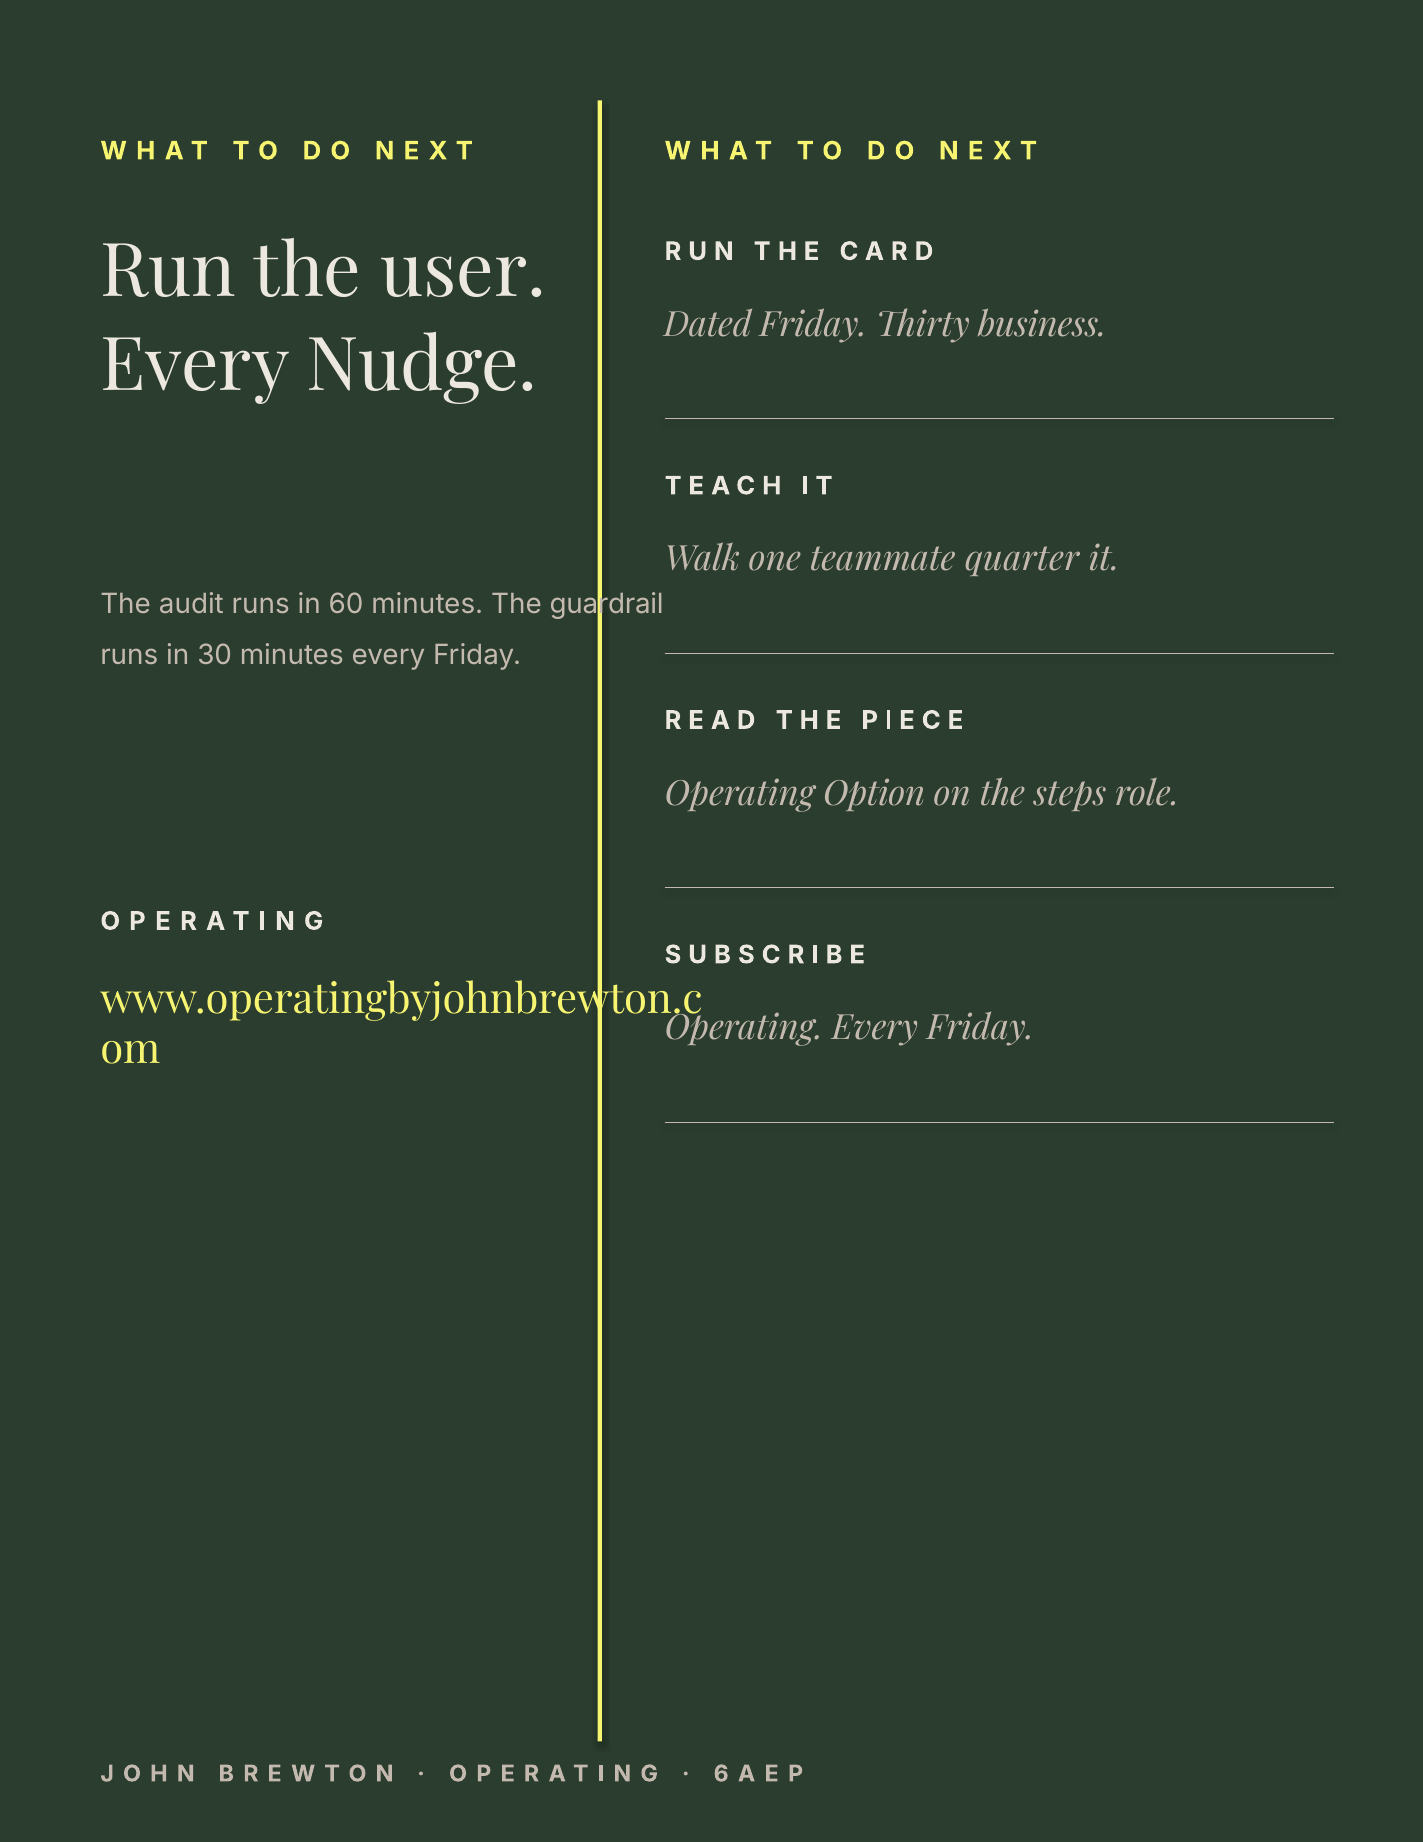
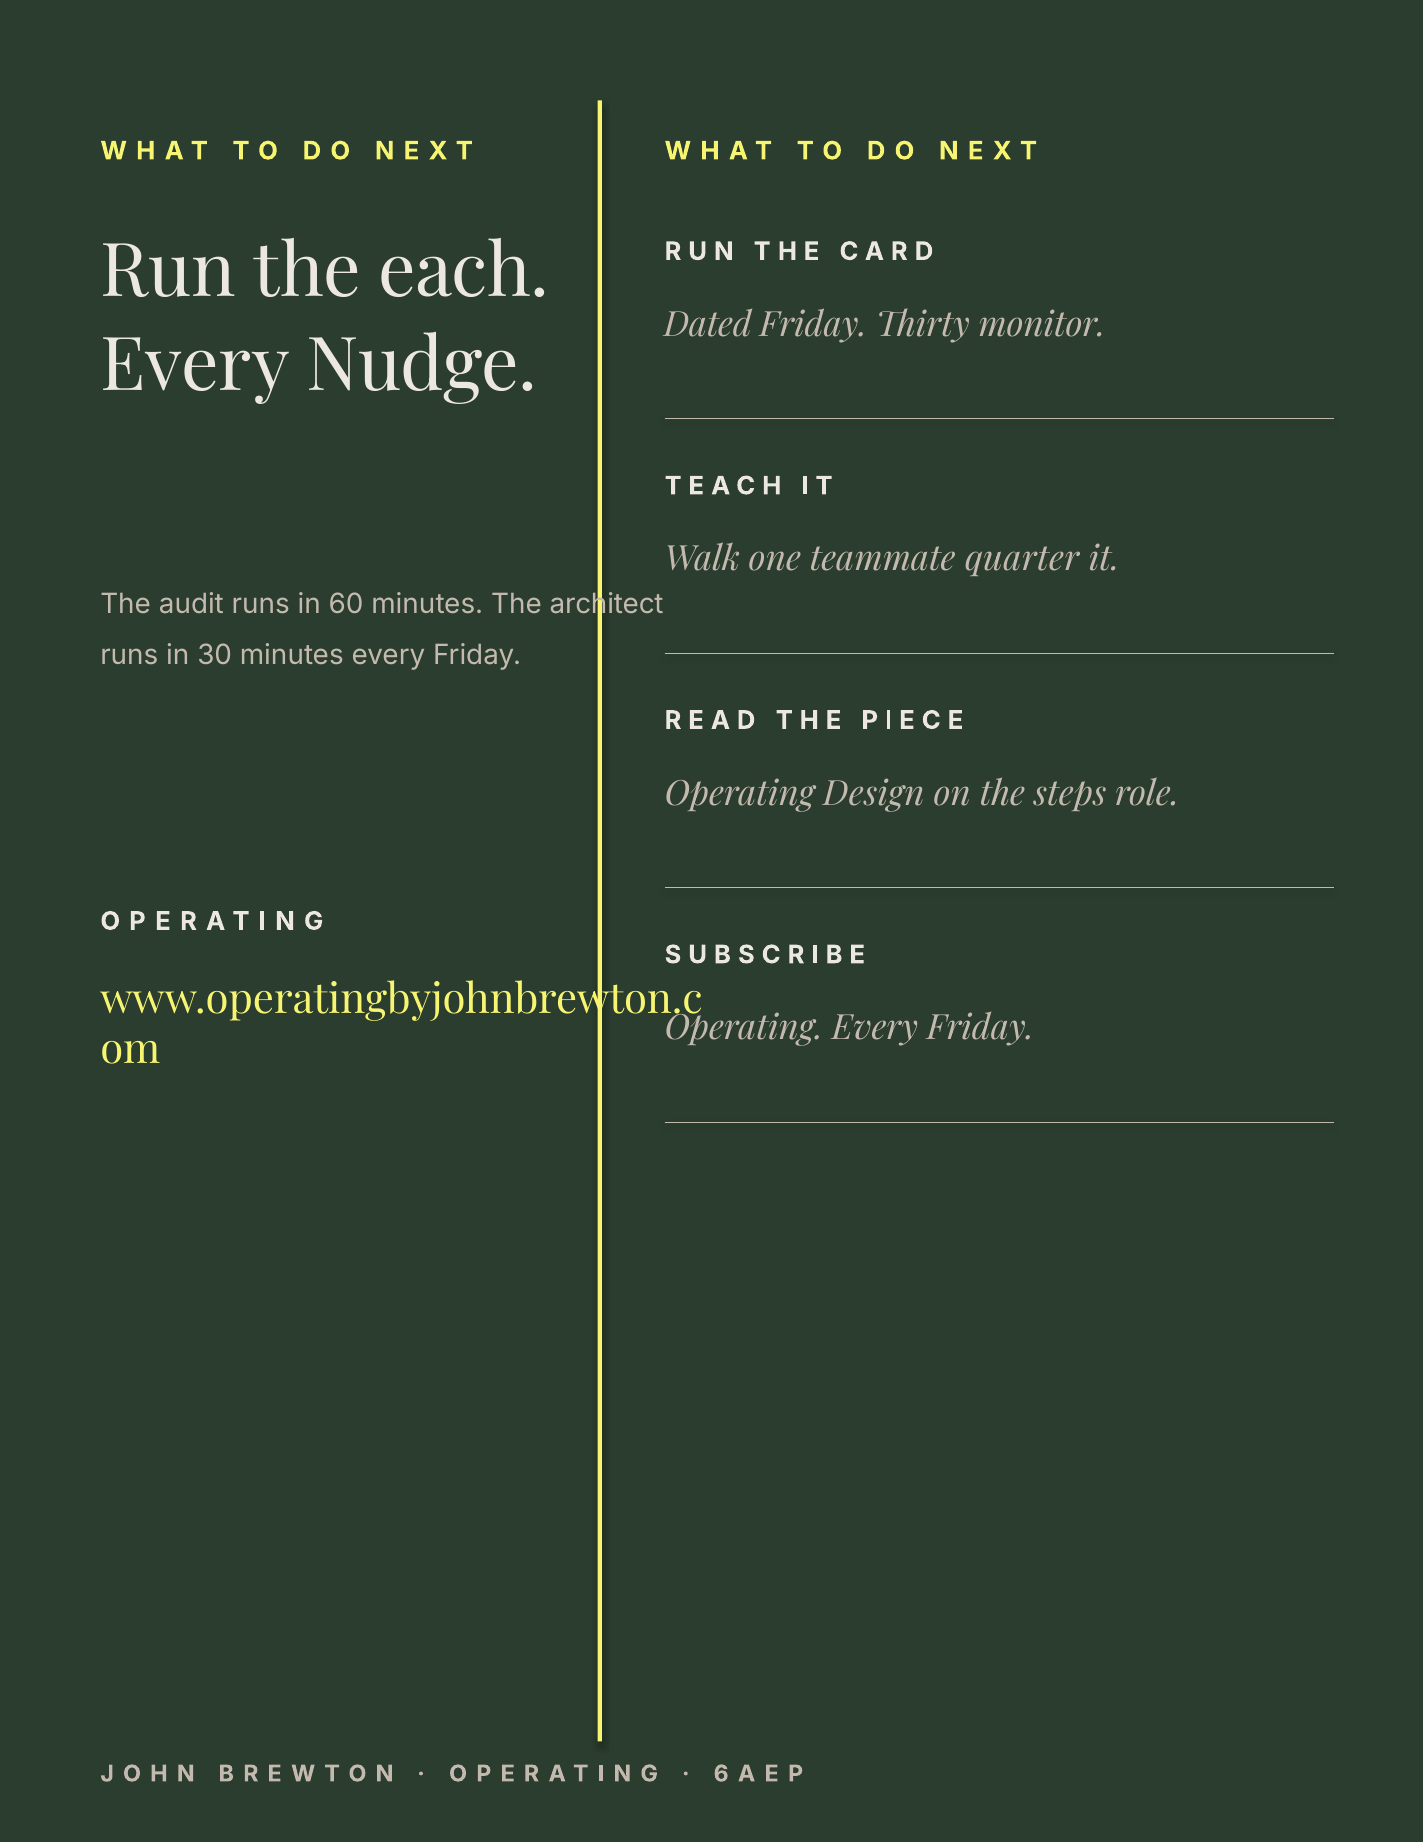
user: user -> each (464, 272)
business: business -> monitor (1042, 325)
guardrail: guardrail -> architect (607, 605)
Option: Option -> Design (874, 793)
